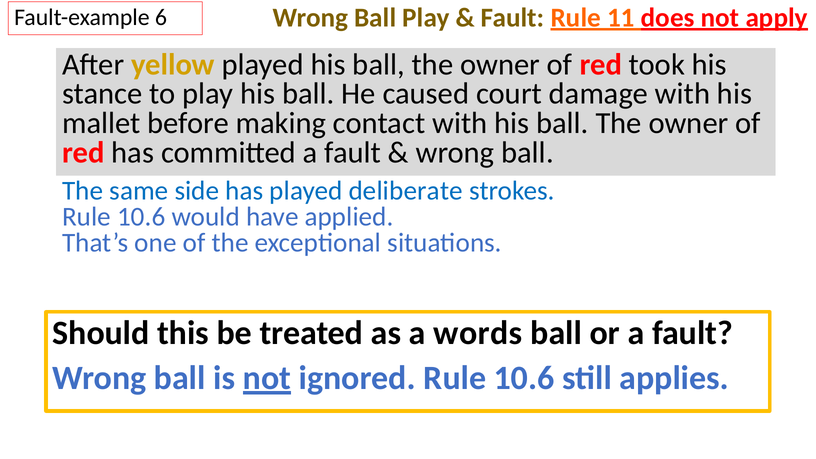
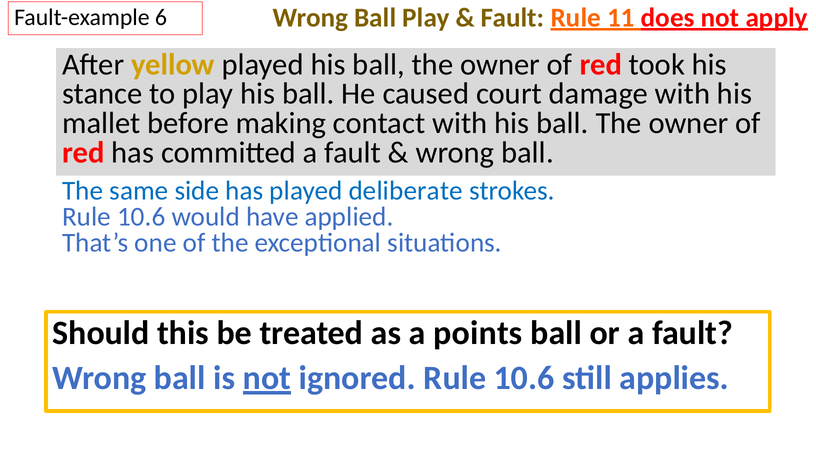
words: words -> points (478, 333)
